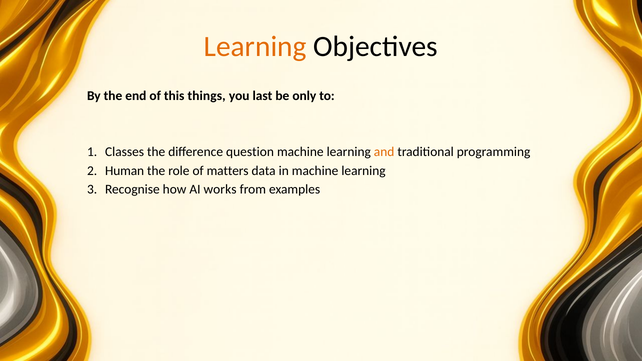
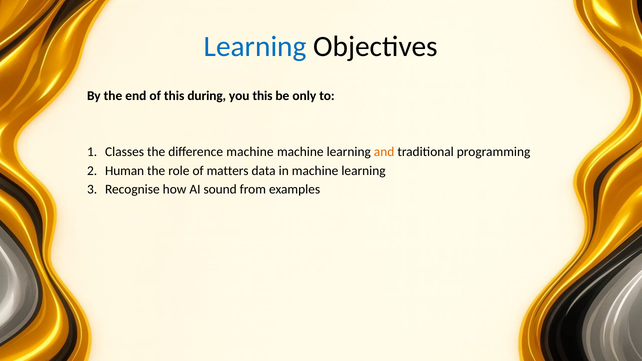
Learning colour: orange -> blue (255, 47)
things: things -> during (207, 96)
you last: last -> this (263, 96)
difference question: question -> machine (250, 152)
works: works -> sound (220, 189)
